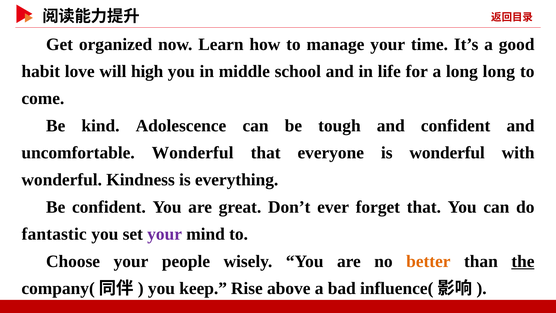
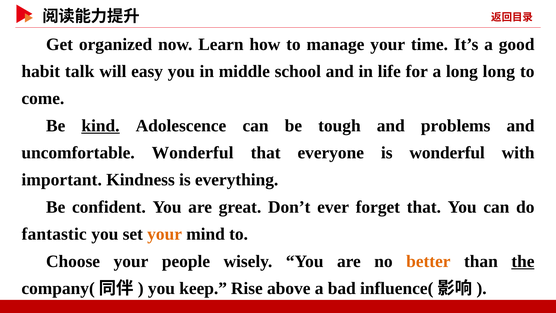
love: love -> talk (80, 71)
high: high -> easy (147, 71)
kind underline: none -> present (101, 126)
and confident: confident -> problems (456, 126)
wonderful: wonderful -> important (62, 180)
your colour: purple -> orange (165, 234)
